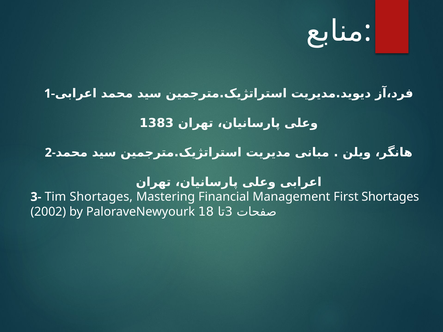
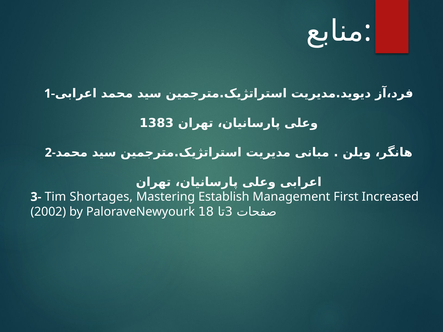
Financial: Financial -> Establish (224, 197)
First Shortages: Shortages -> Increased (390, 197)
